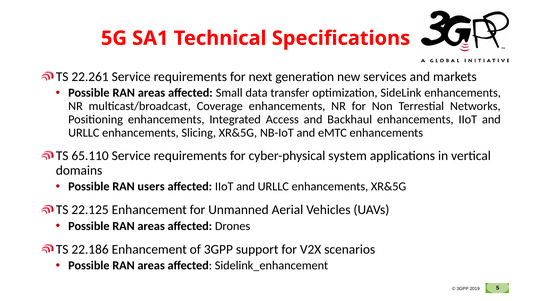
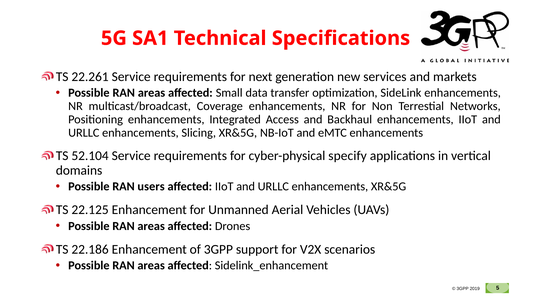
65.110: 65.110 -> 52.104 (90, 156)
system: system -> specify (348, 156)
